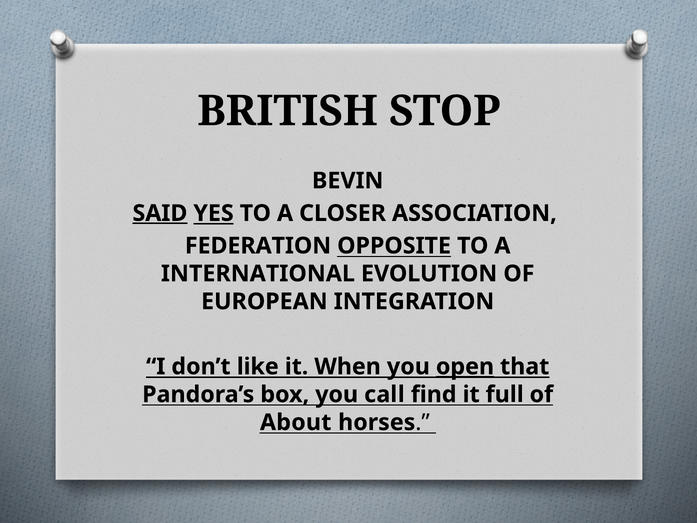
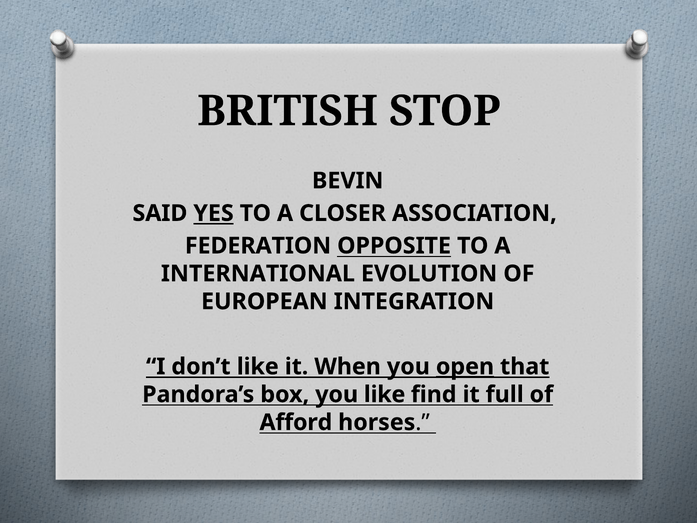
SAID underline: present -> none (160, 213)
you call: call -> like (385, 394)
About: About -> Afford (296, 422)
